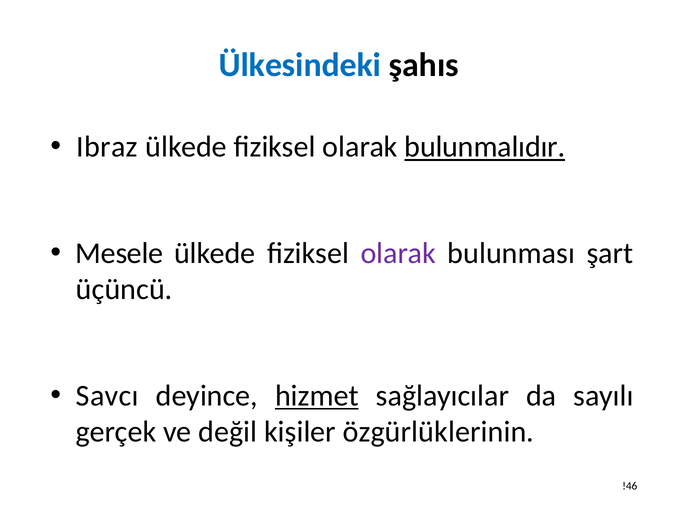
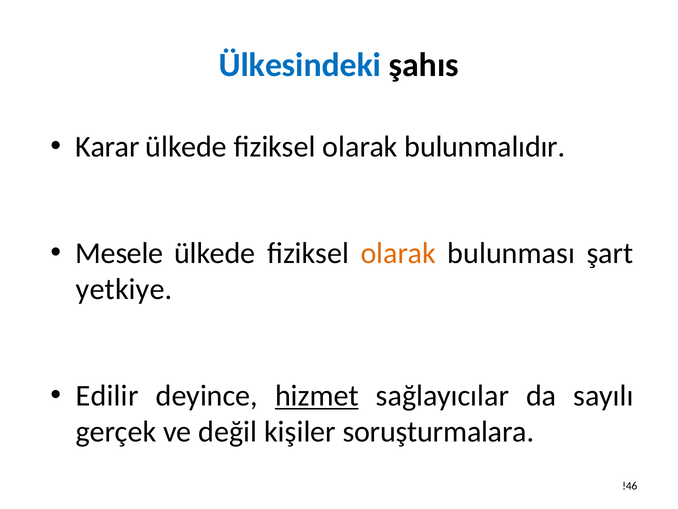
Ibraz: Ibraz -> Karar (107, 147)
bulunmalıdır underline: present -> none (485, 147)
olarak colour: purple -> orange (398, 253)
üçüncü: üçüncü -> yetkiye (124, 289)
Savcı: Savcı -> Edilir (107, 395)
özgürlüklerinin: özgürlüklerinin -> soruşturmalara (439, 432)
